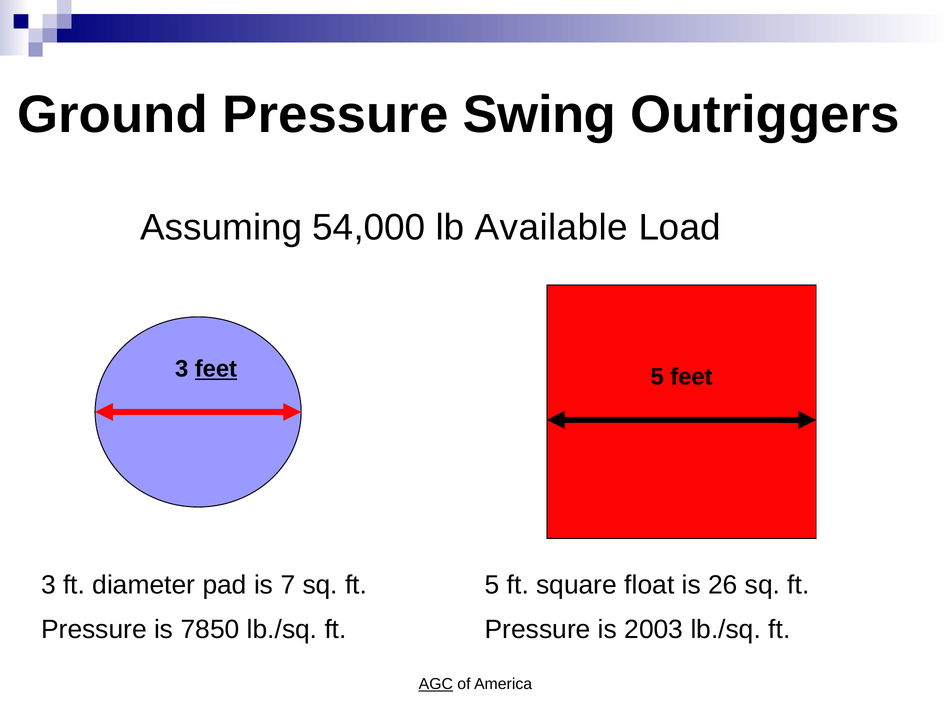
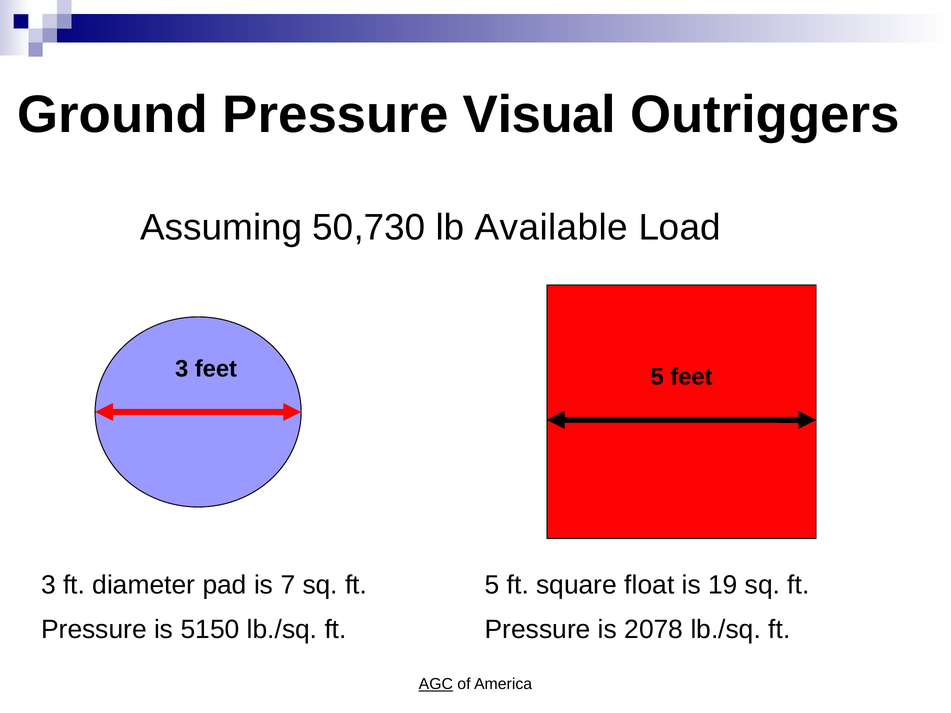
Swing: Swing -> Visual (539, 115)
54,000: 54,000 -> 50,730 (369, 228)
feet underline: present -> none (216, 369)
26: 26 -> 19 (723, 585)
7850: 7850 -> 5150 (210, 630)
2003: 2003 -> 2078 (654, 630)
